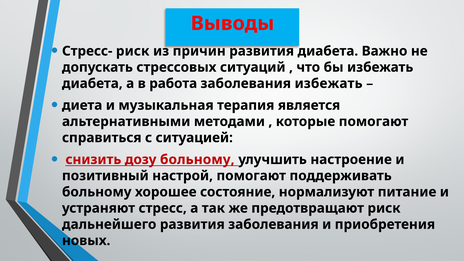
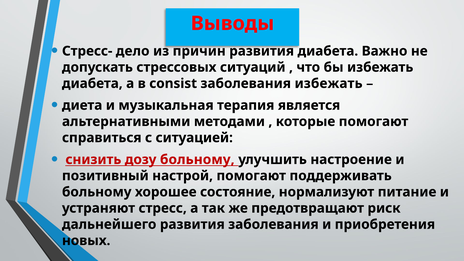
Стресс- риск: риск -> дело (133, 51)
работа: работа -> consist (173, 83)
